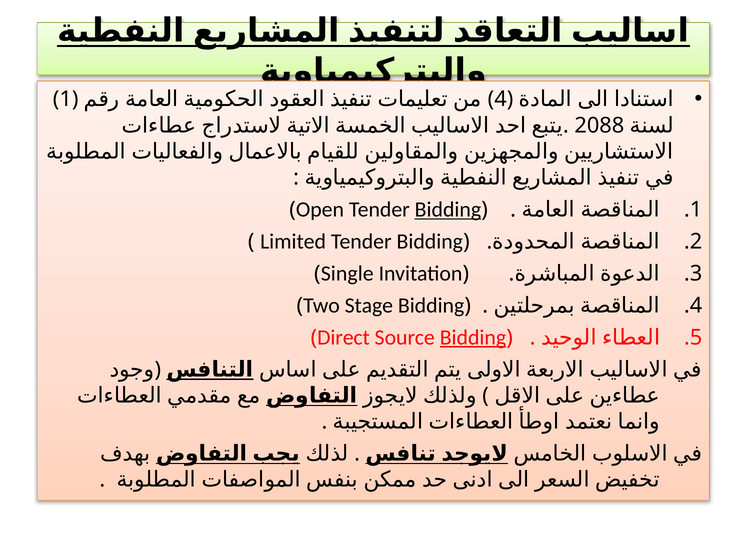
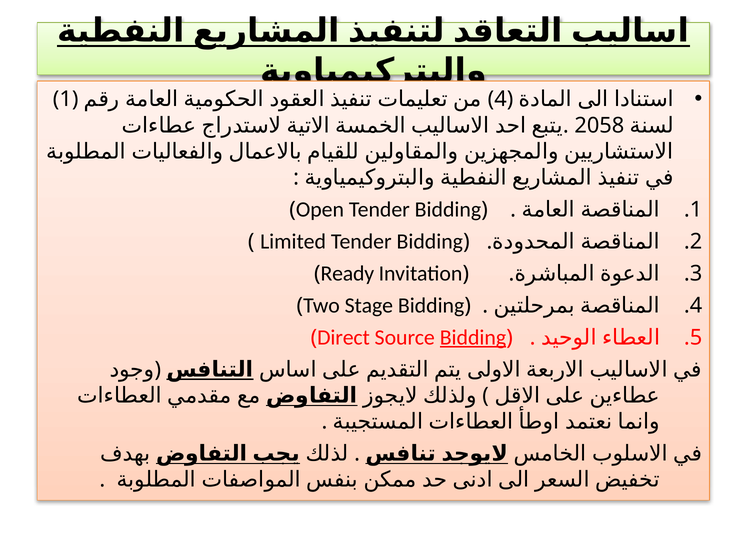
2088: 2088 -> 2058 (599, 125)
Bidding underline: present -> none (448, 210)
Single: Single -> Ready (347, 274)
